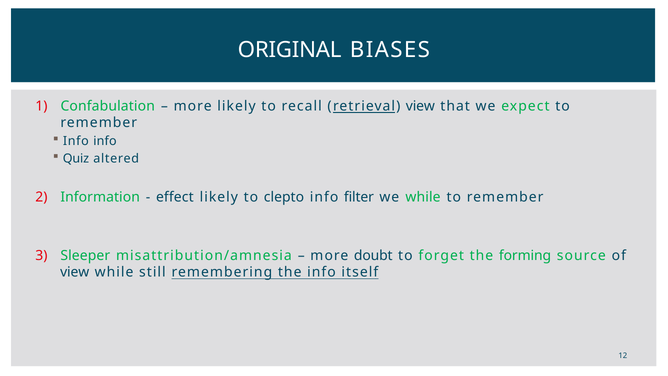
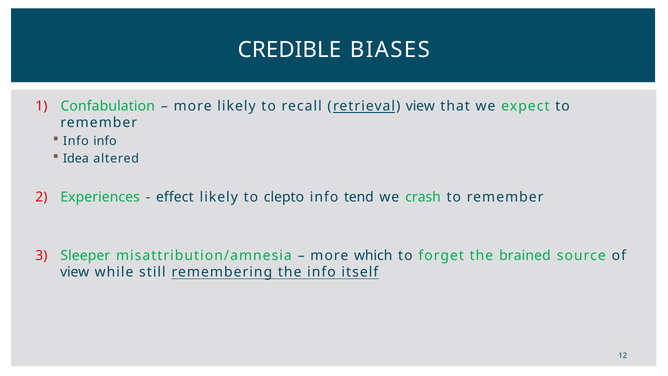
ORIGINAL: ORIGINAL -> CREDIBLE (289, 50)
Quiz: Quiz -> Idea (76, 159)
Information: Information -> Experiences (100, 197)
filter: filter -> tend (359, 197)
we while: while -> crash (423, 197)
doubt: doubt -> which (373, 255)
forming: forming -> brained (525, 255)
